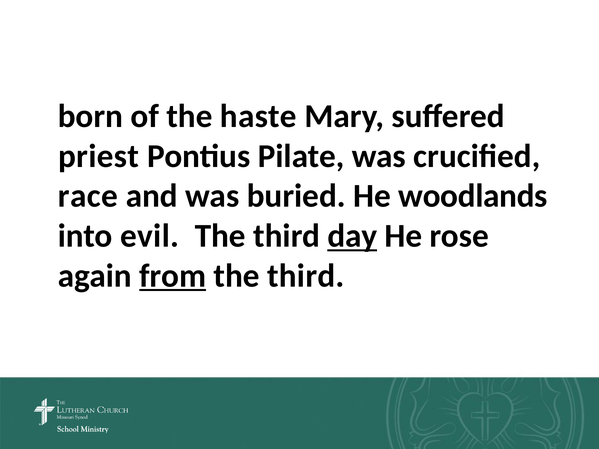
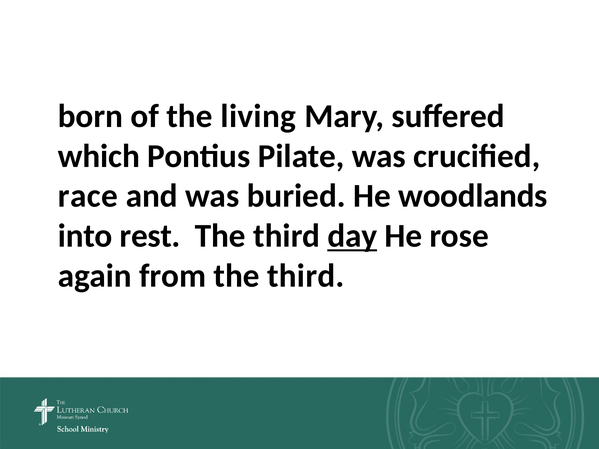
haste: haste -> living (258, 116)
priest: priest -> which (99, 156)
evil: evil -> rest (150, 236)
from underline: present -> none (173, 276)
